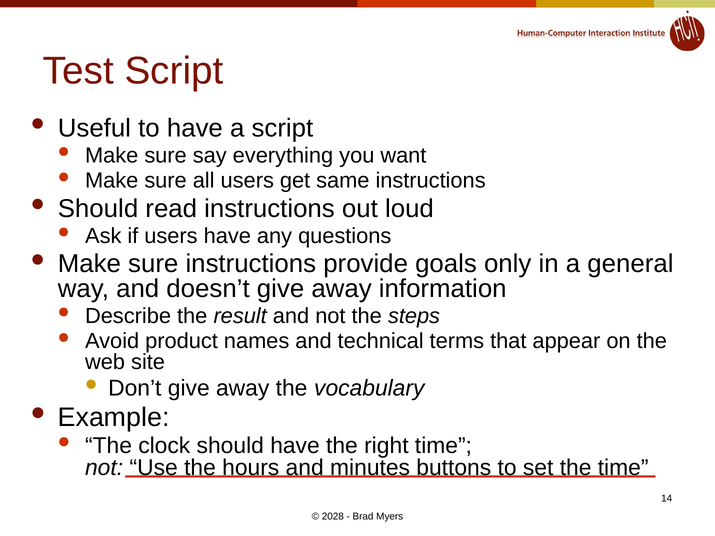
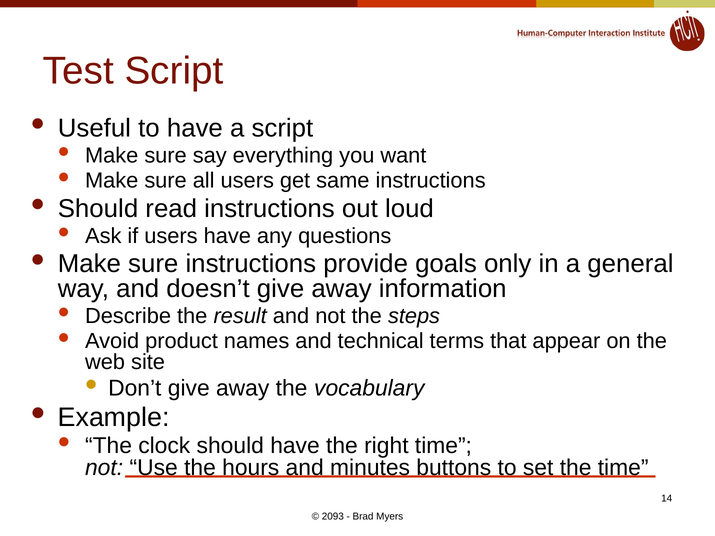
2028: 2028 -> 2093 (333, 517)
